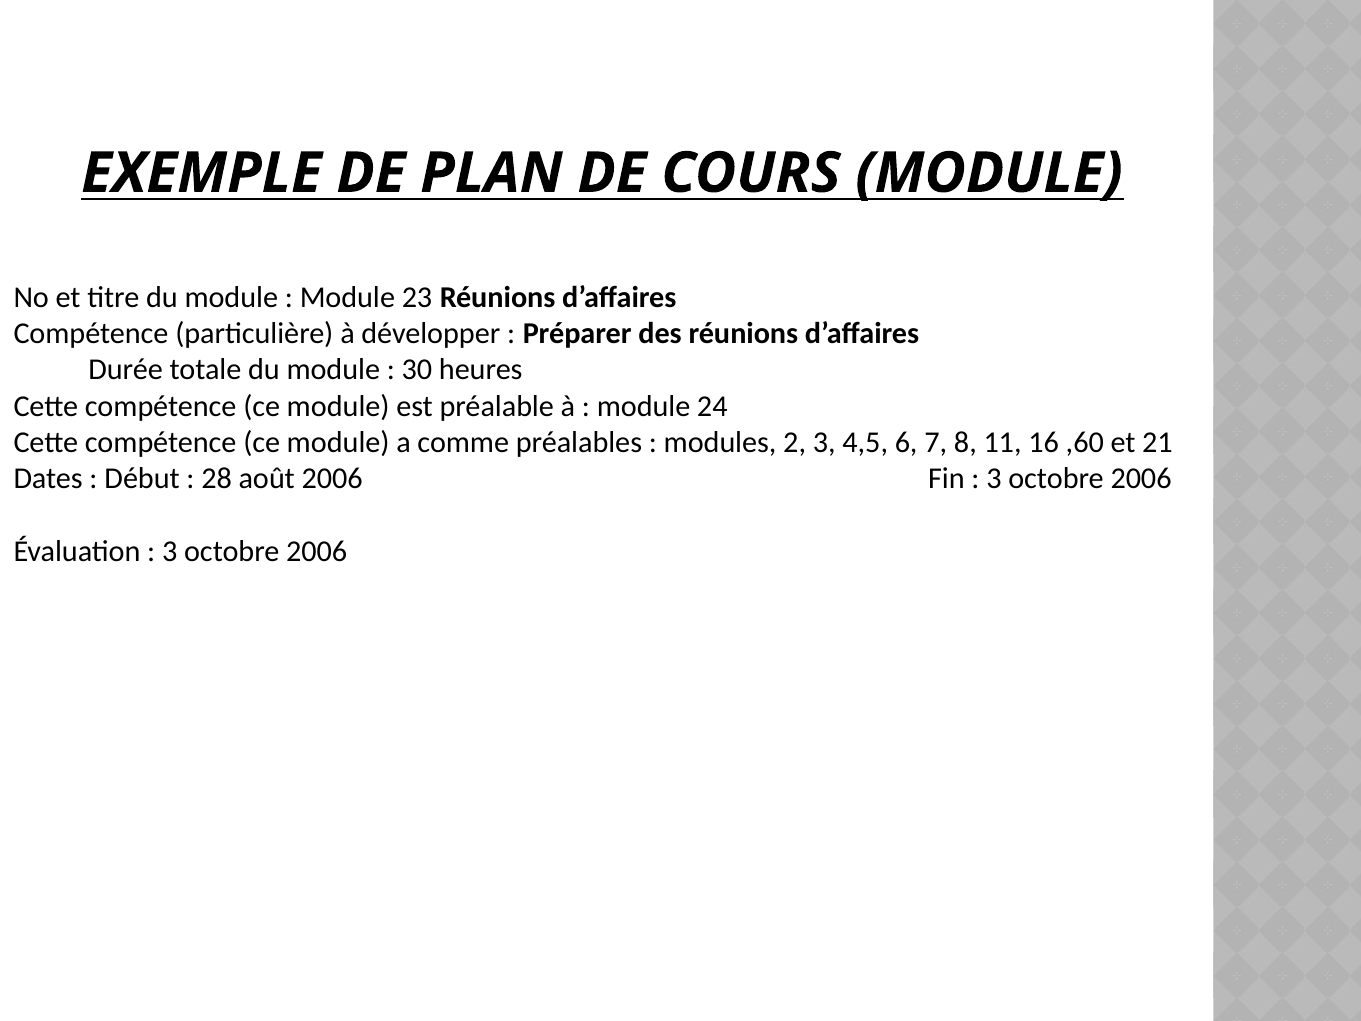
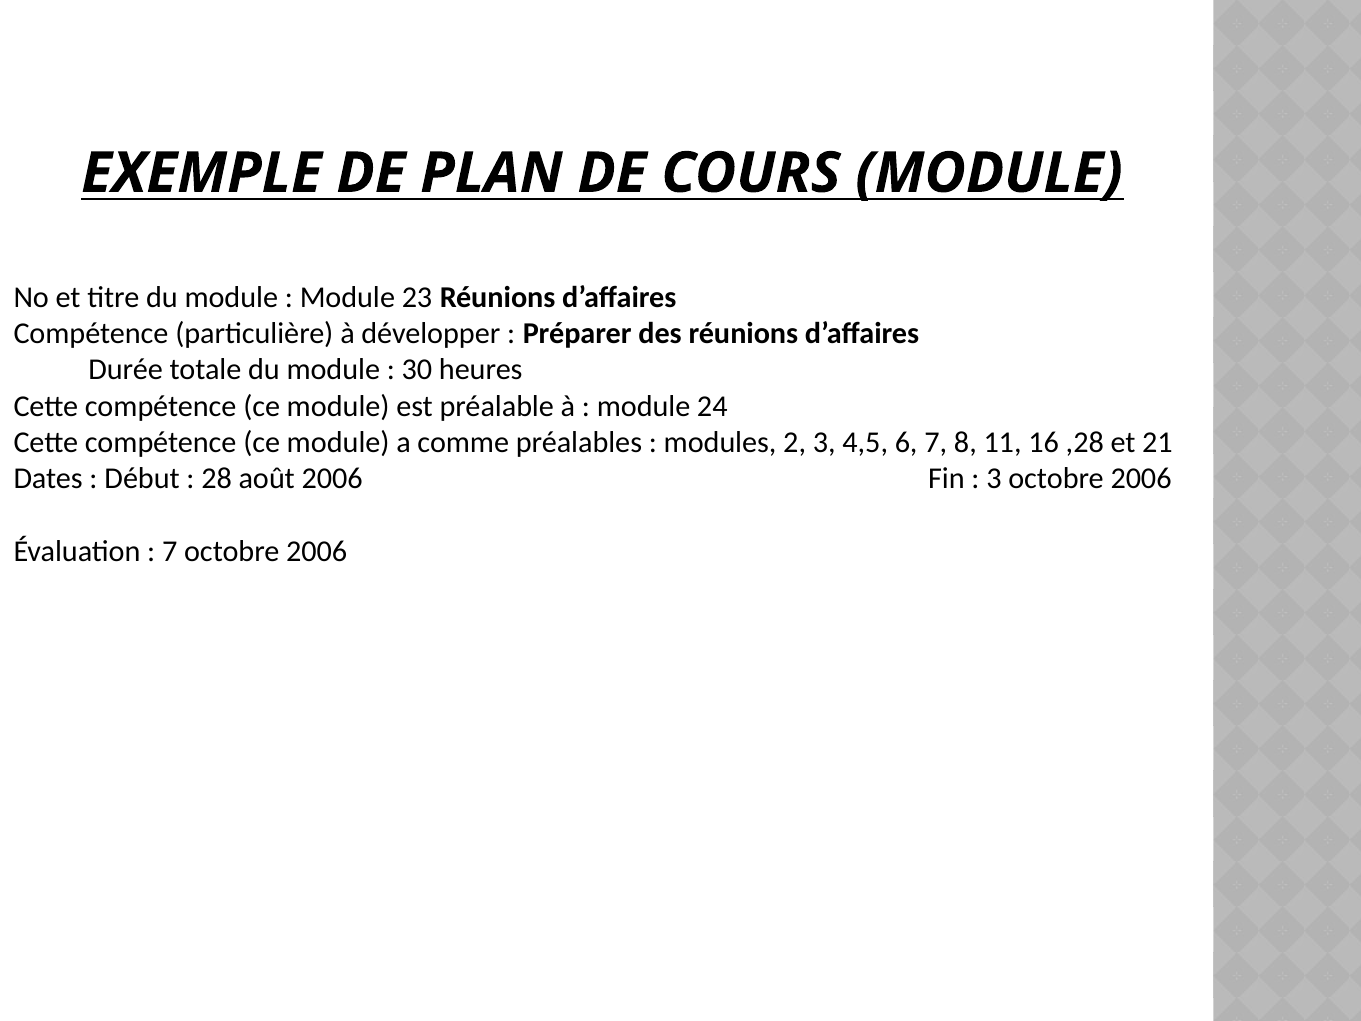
,60: ,60 -> ,28 (1085, 442)
3: 3 -> 7 (170, 551)
